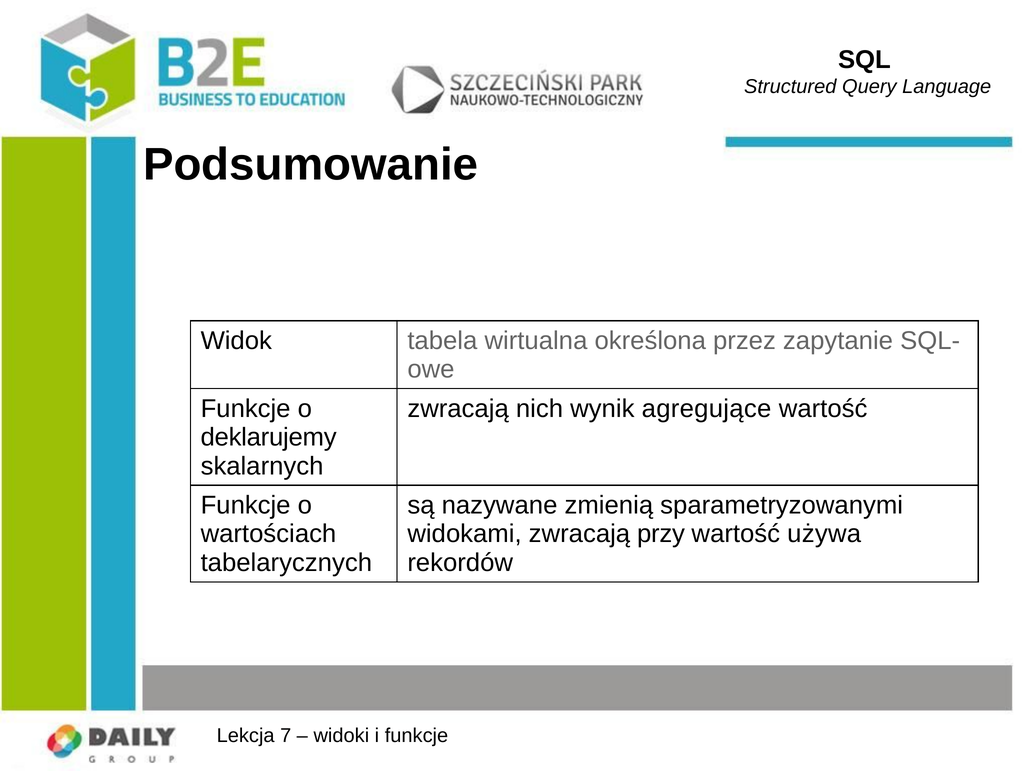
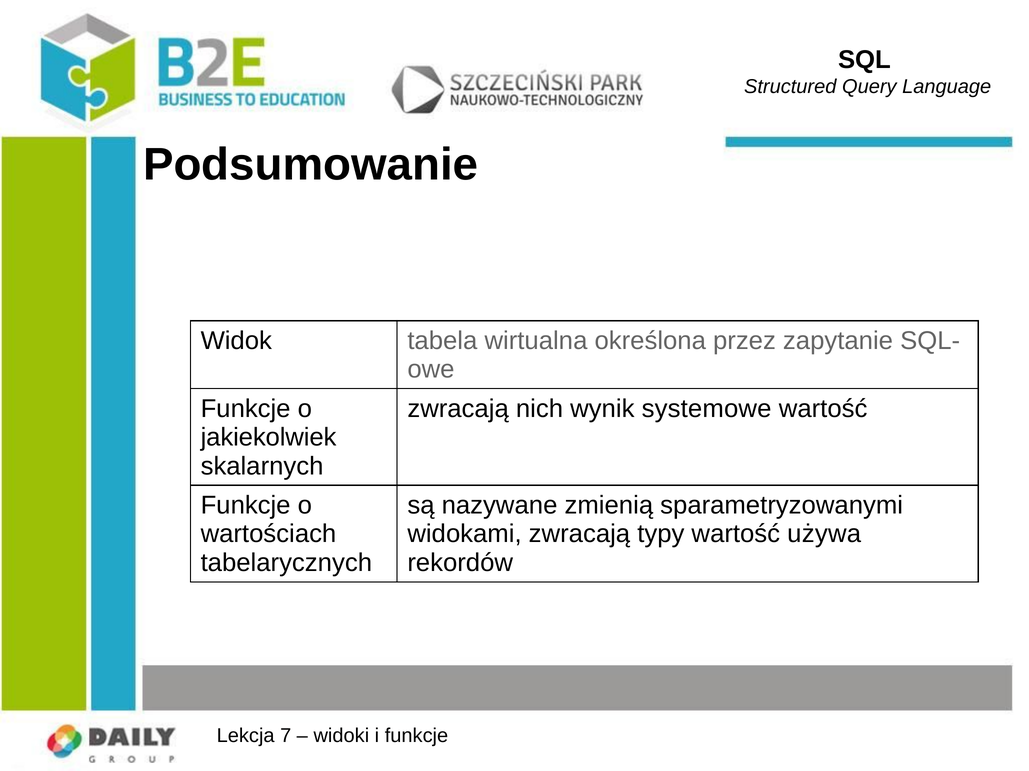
agregujące: agregujące -> systemowe (707, 409)
deklarujemy: deklarujemy -> jakiekolwiek (269, 438)
przy: przy -> typy (661, 535)
